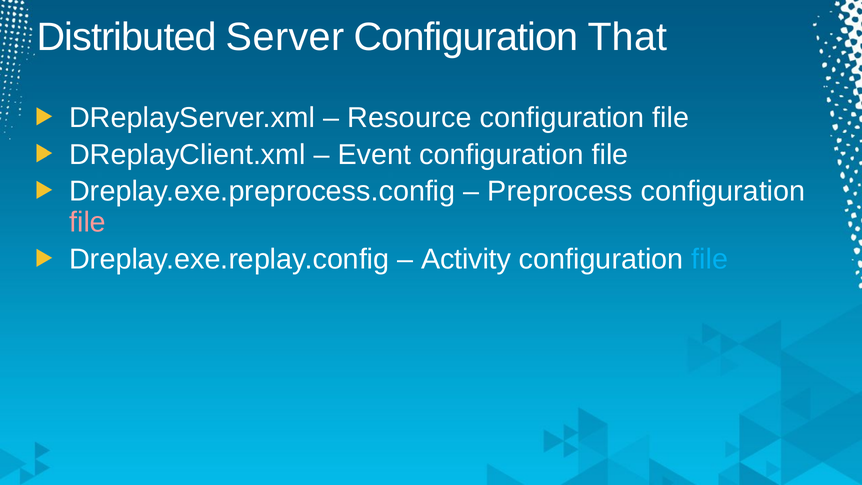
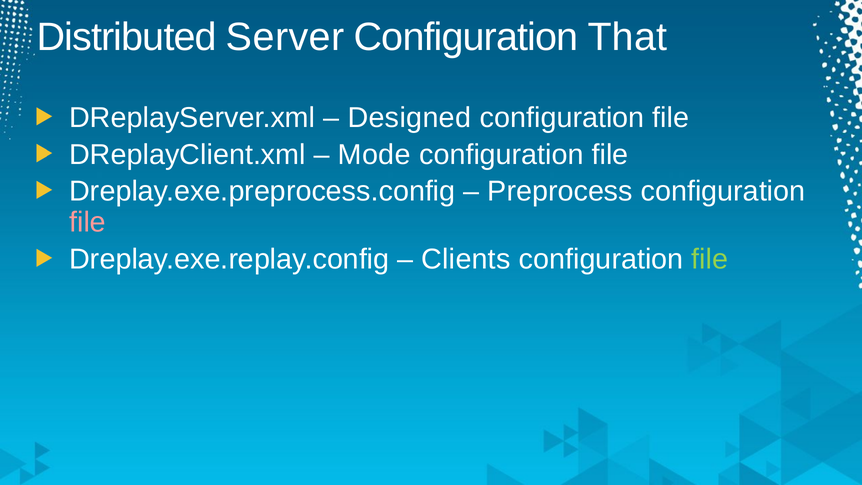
Resource: Resource -> Designed (409, 118)
Event: Event -> Mode (374, 155)
Activity: Activity -> Clients (466, 259)
file colour: light blue -> light green (710, 259)
